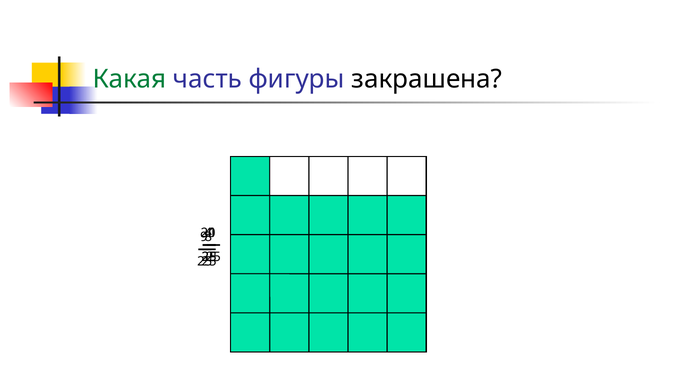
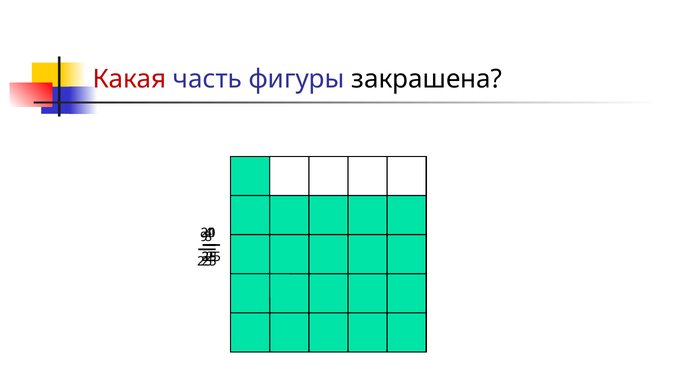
Какая colour: green -> red (130, 79)
